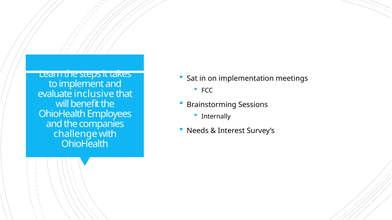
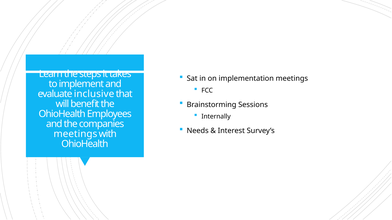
challenge: challenge -> meetings (75, 134)
